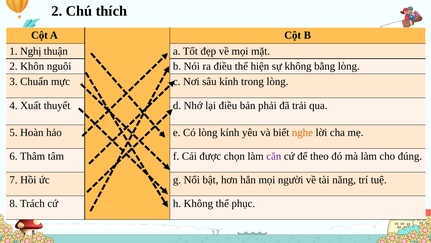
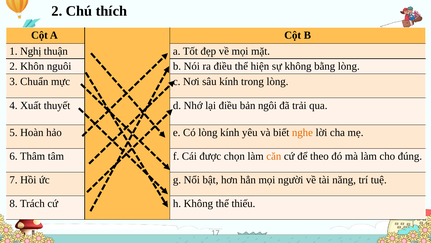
phải: phải -> ngôi (267, 105)
căn colour: purple -> orange (274, 156)
phục: phục -> thiếu (243, 203)
